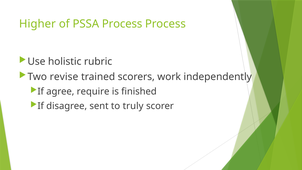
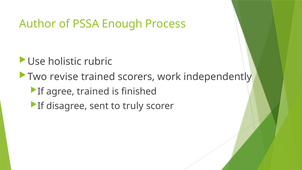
Higher: Higher -> Author (37, 24)
PSSA Process: Process -> Enough (122, 24)
agree require: require -> trained (93, 91)
